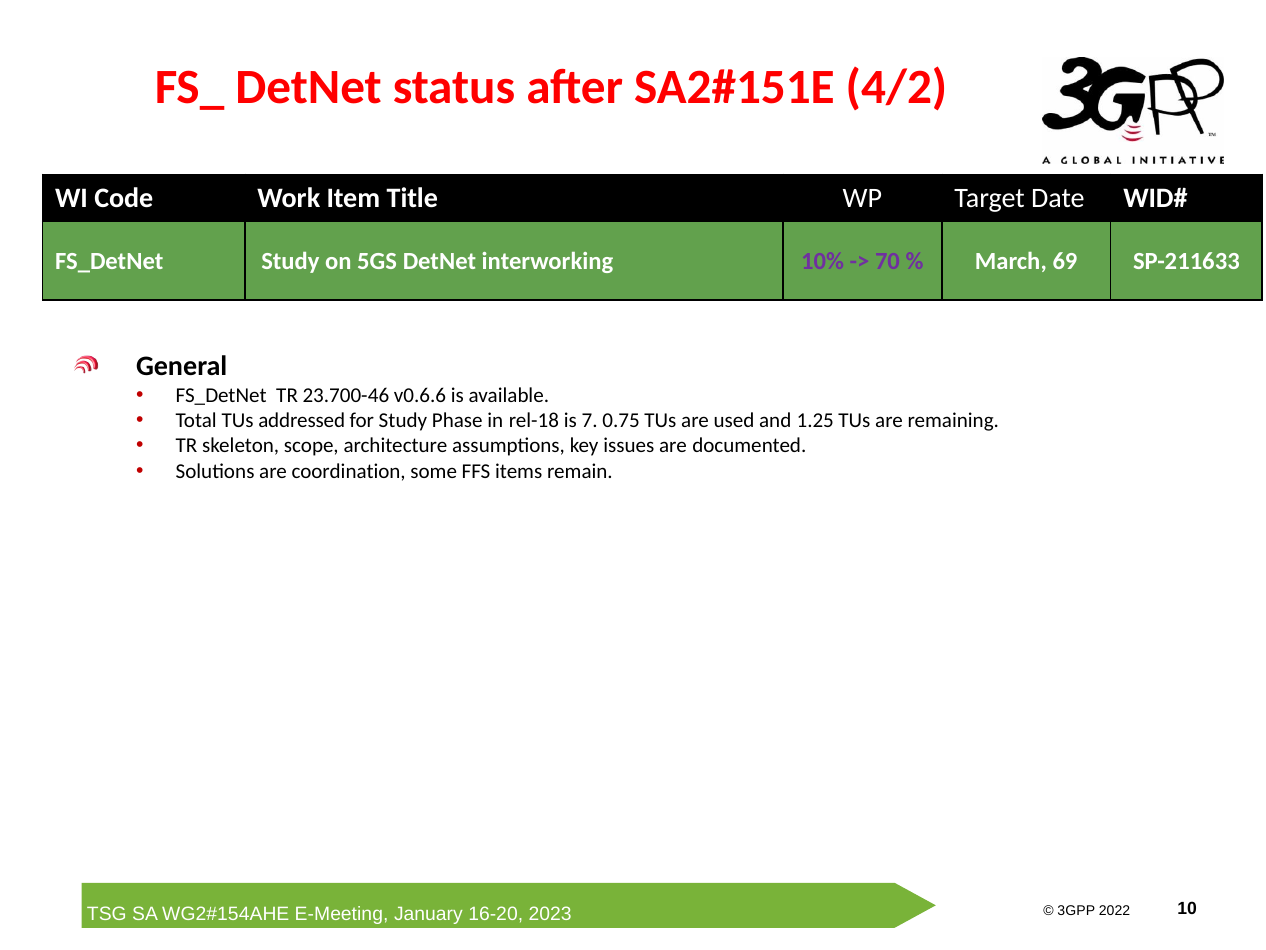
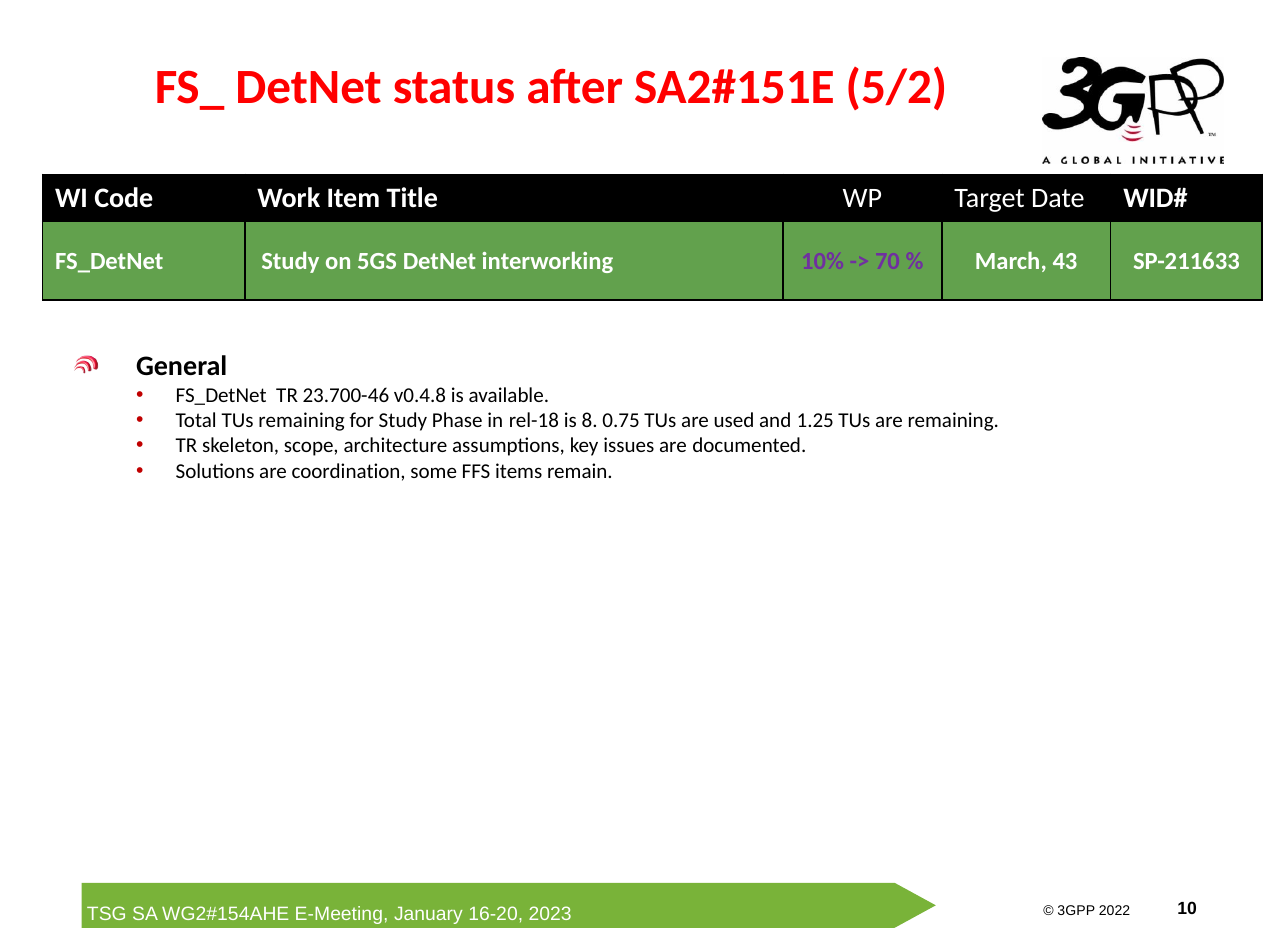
4/2: 4/2 -> 5/2 (897, 87)
69: 69 -> 43 (1065, 261)
v0.6.6: v0.6.6 -> v0.4.8 (420, 395)
TUs addressed: addressed -> remaining (302, 420)
7: 7 -> 8 (590, 420)
